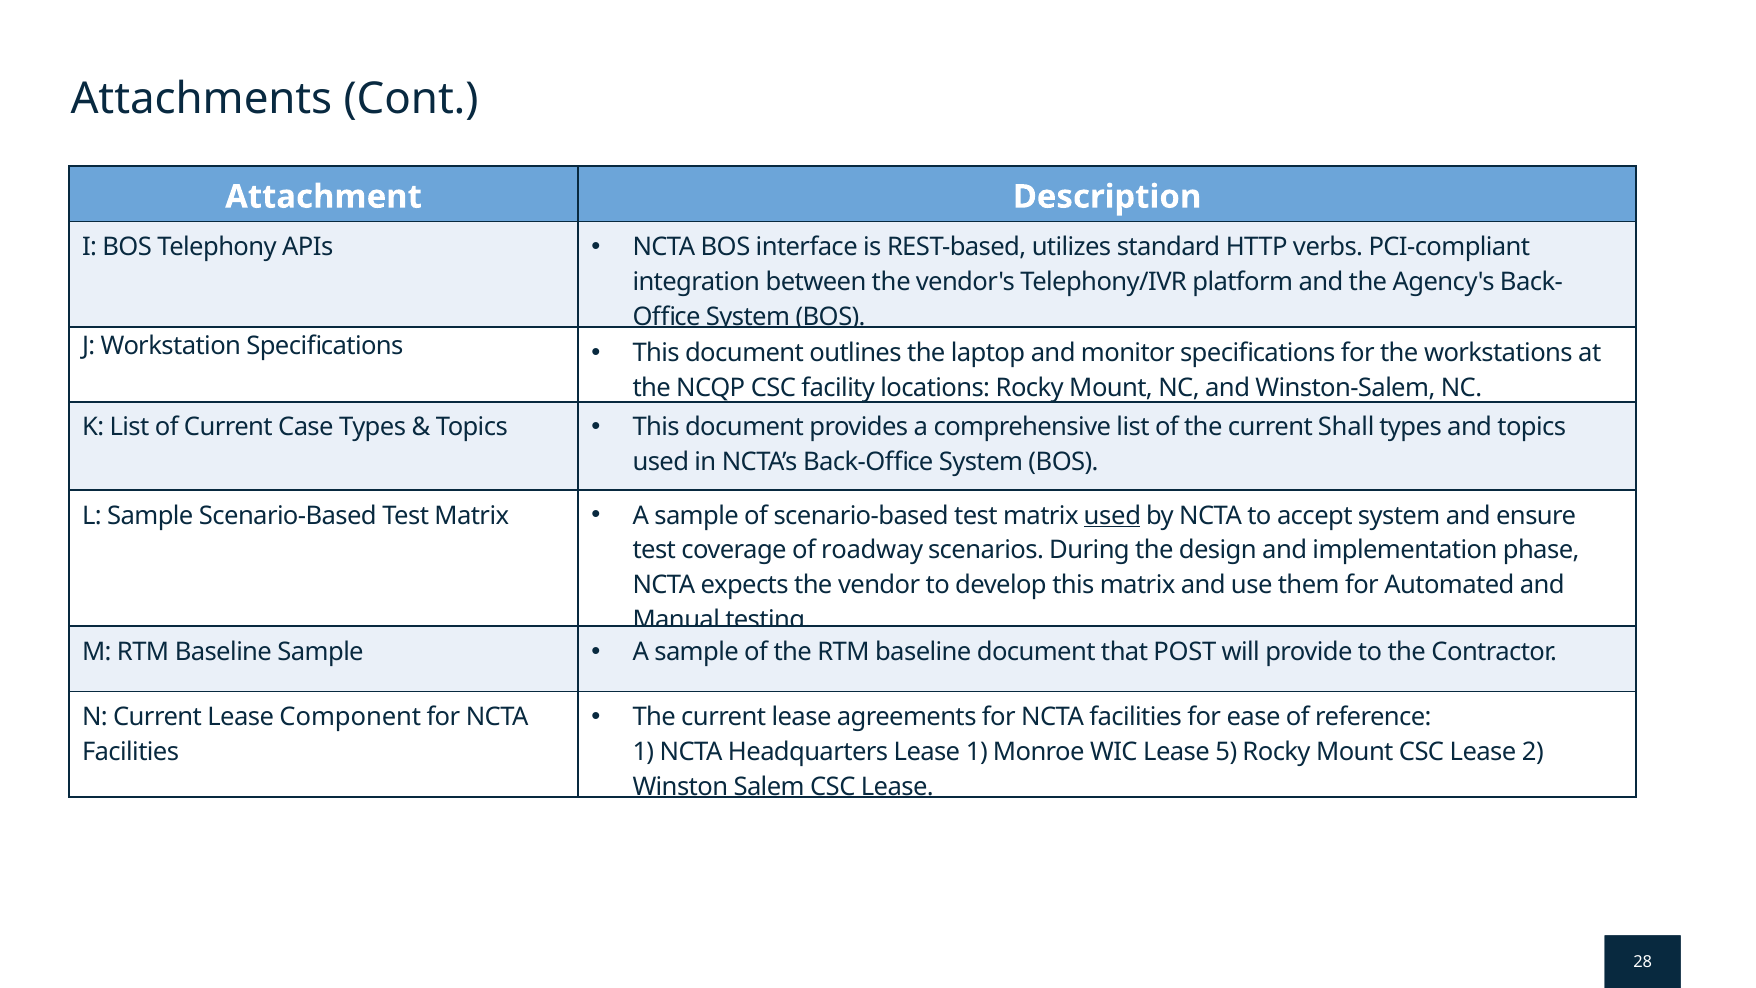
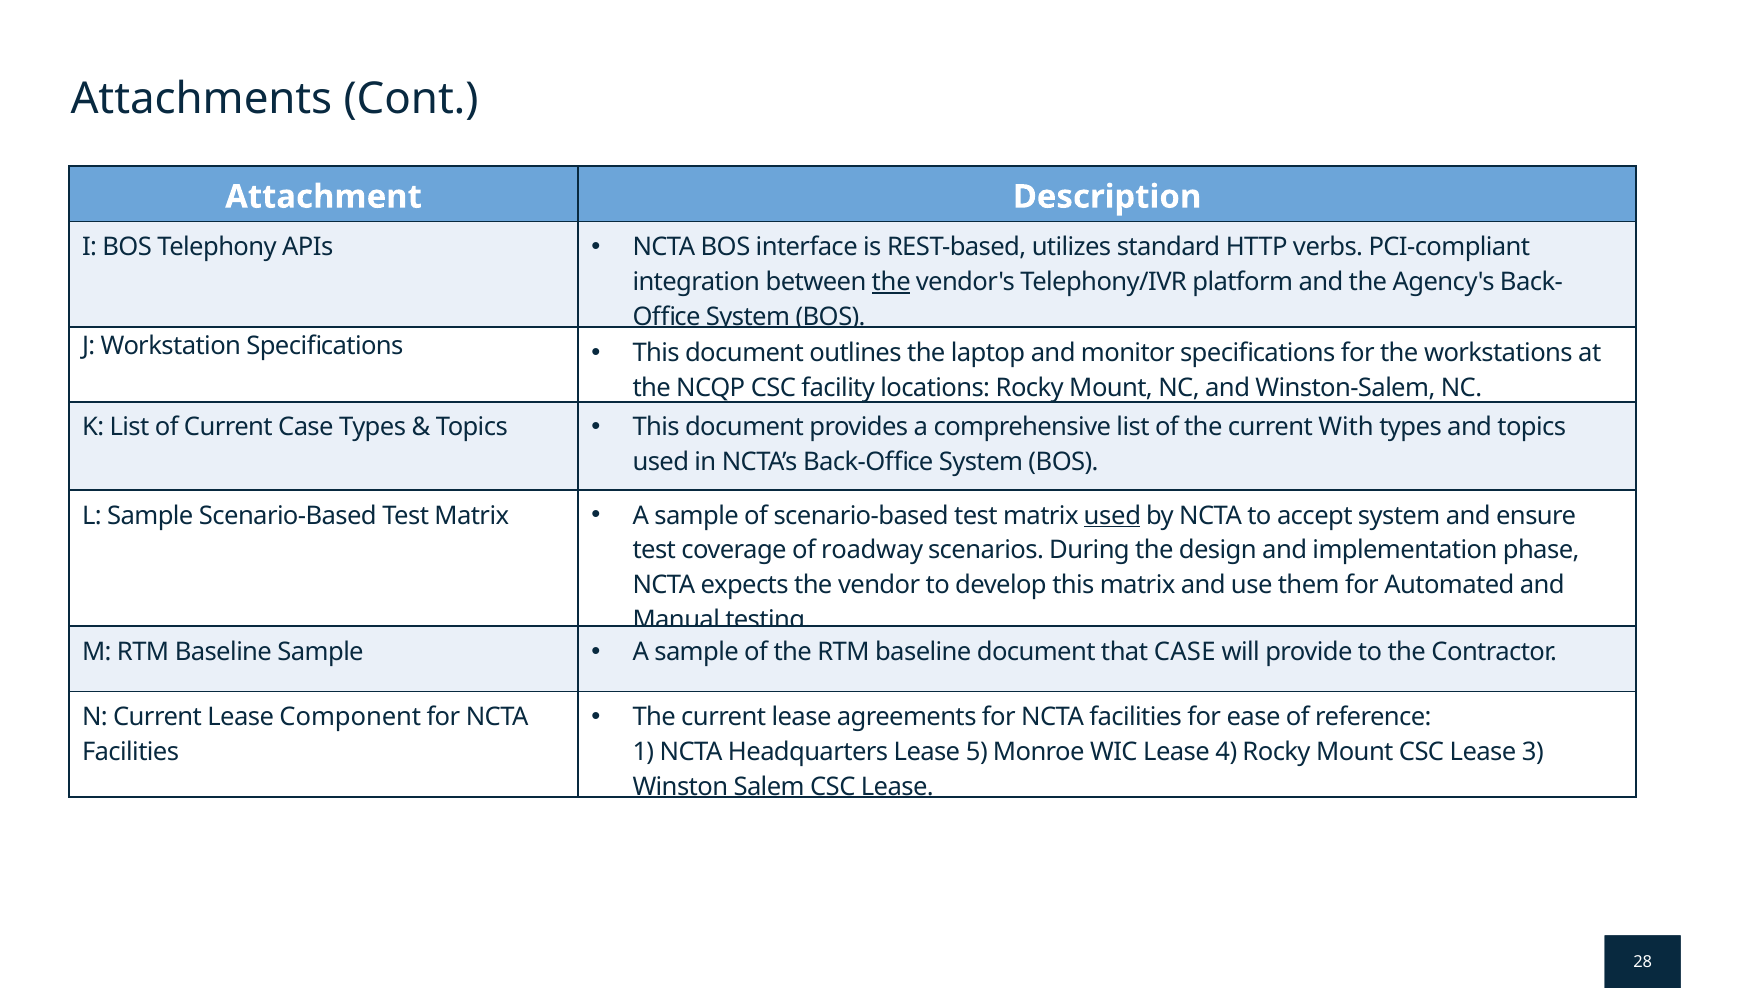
the underline: none -> present (891, 282)
Shall: Shall -> With (1346, 427)
that POST: POST -> CASE (1185, 652)
Lease 1: 1 -> 5 (977, 752)
5: 5 -> 4 (1226, 752)
2: 2 -> 3 (1533, 752)
